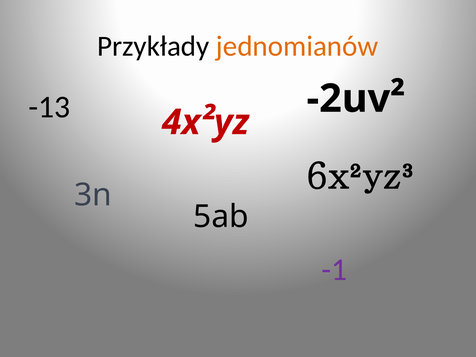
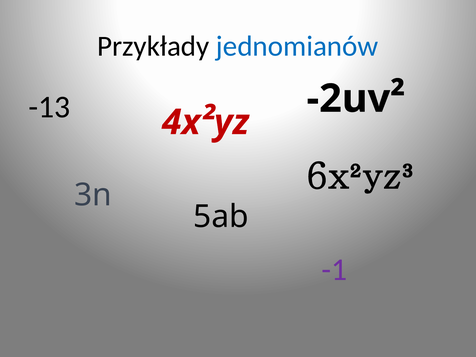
jednomianów colour: orange -> blue (297, 46)
